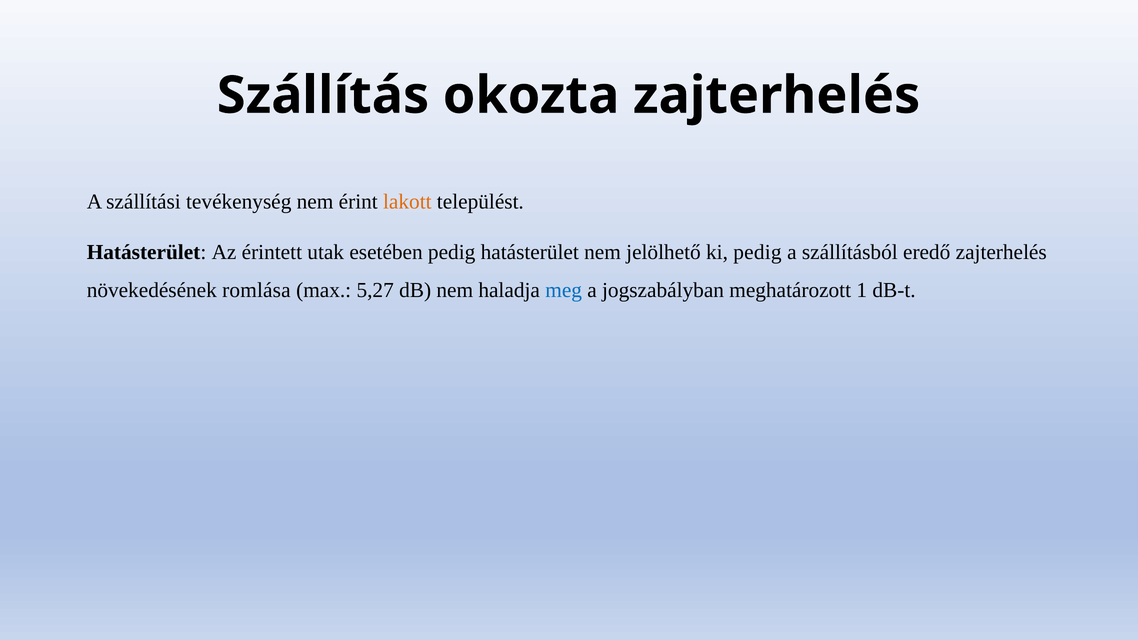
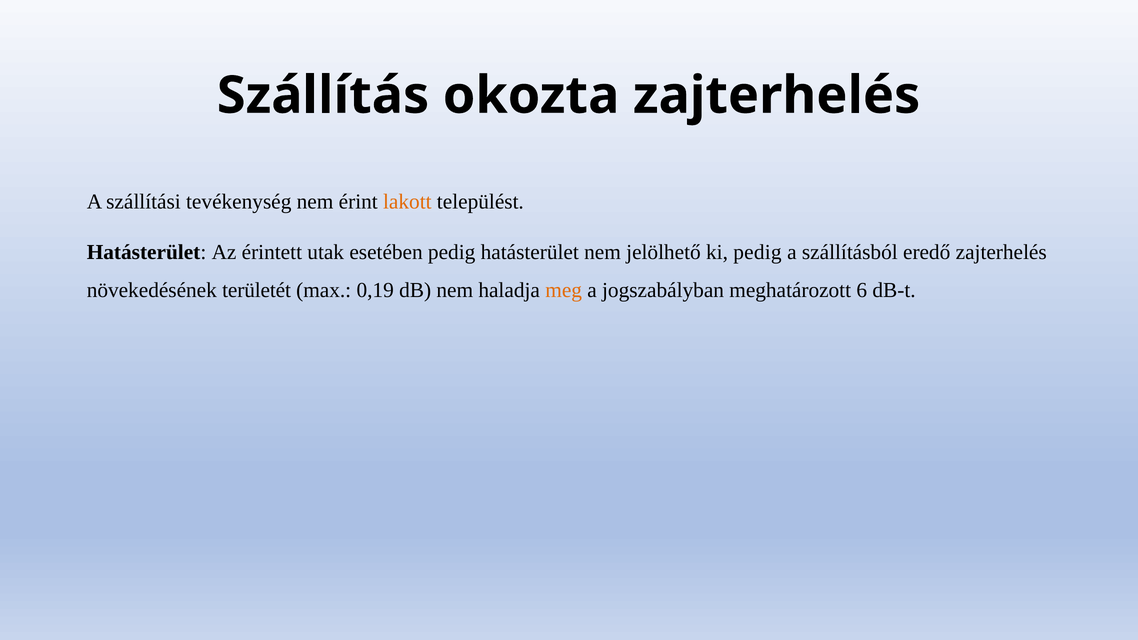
romlása: romlása -> területét (257, 290)
5,27: 5,27 -> 0,19 (375, 290)
meg colour: blue -> orange (564, 290)
1: 1 -> 6 (862, 290)
